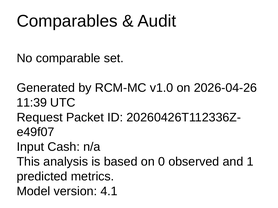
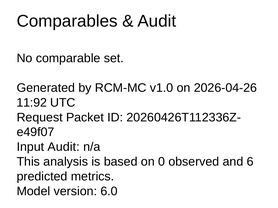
11:39: 11:39 -> 11:92 (32, 103)
Input Cash: Cash -> Audit (64, 147)
1: 1 -> 6 (250, 162)
4.1: 4.1 -> 6.0 (109, 192)
